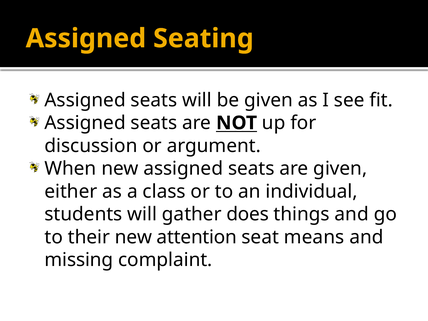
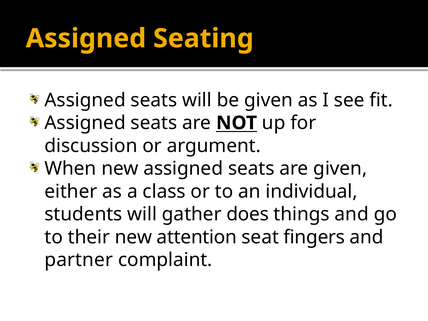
means: means -> fingers (314, 237)
missing: missing -> partner (79, 260)
